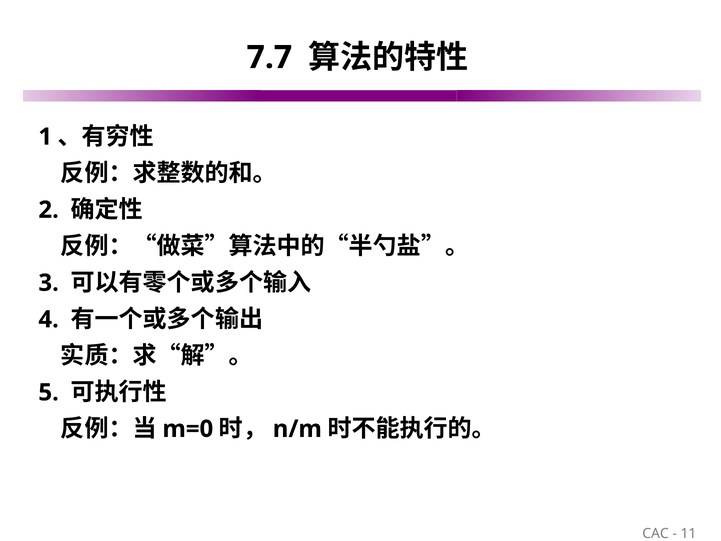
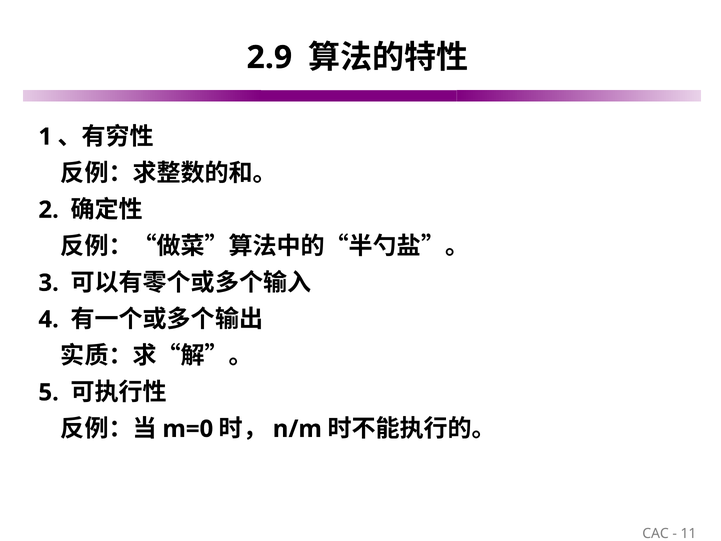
7.7: 7.7 -> 2.9 (269, 57)
